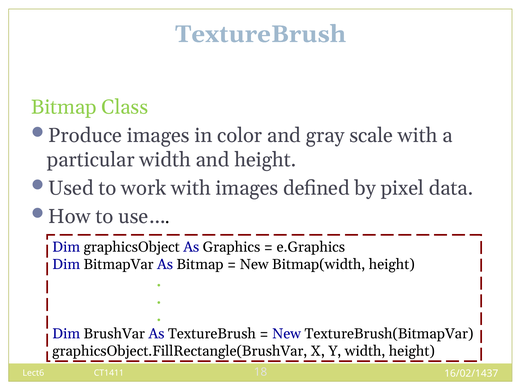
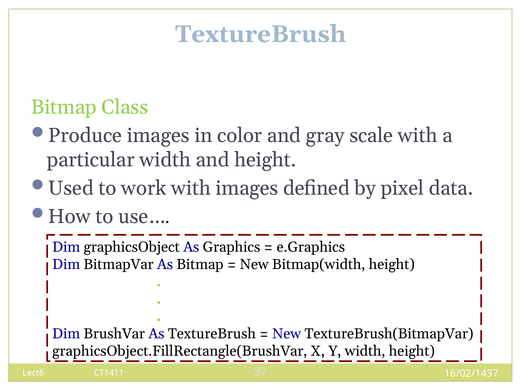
18: 18 -> 37 (261, 373)
